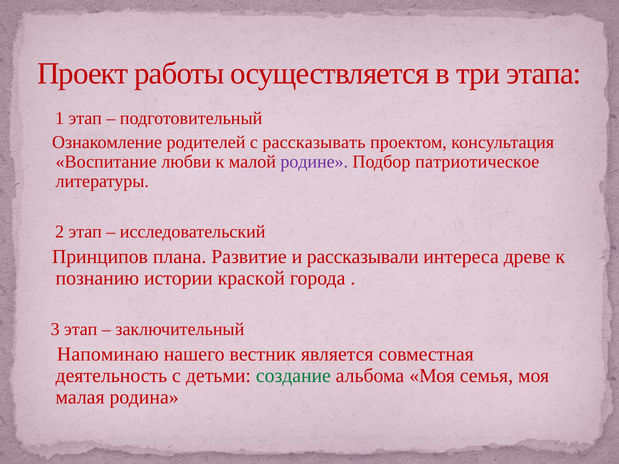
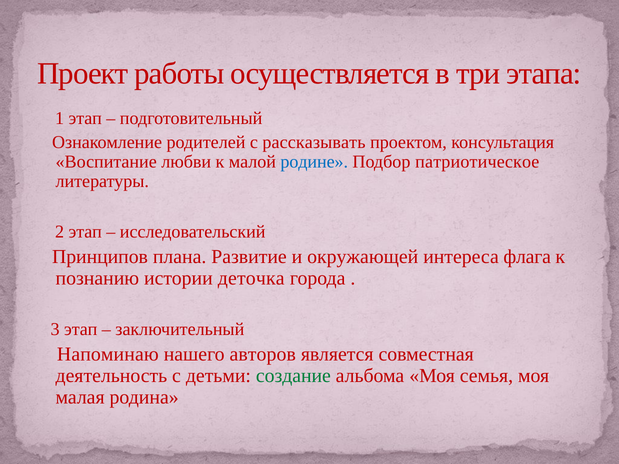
родине colour: purple -> blue (314, 162)
рассказывали: рассказывали -> окружающей (363, 257)
древе: древе -> флага (527, 257)
краской: краской -> деточка (251, 278)
вестник: вестник -> авторов (263, 355)
